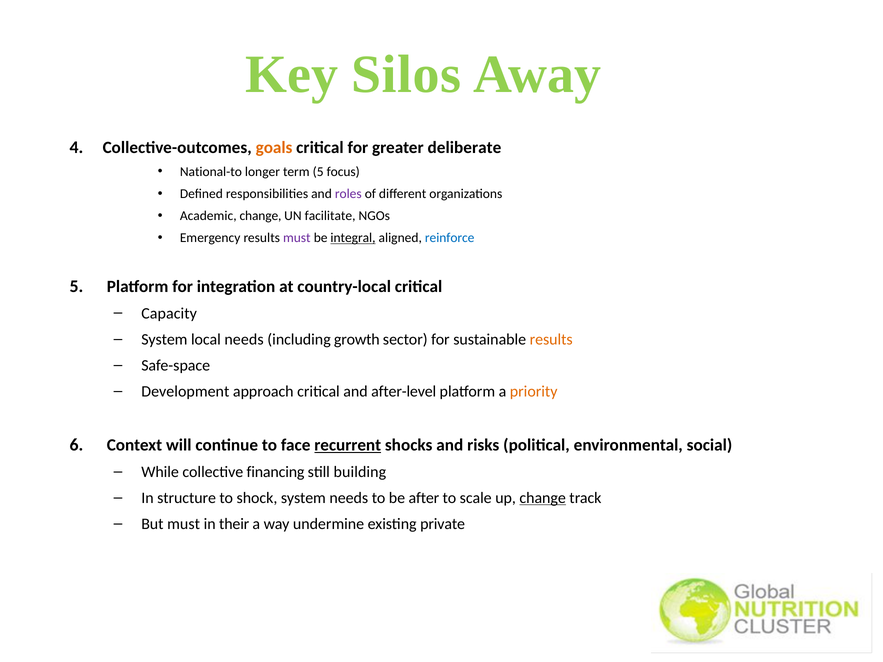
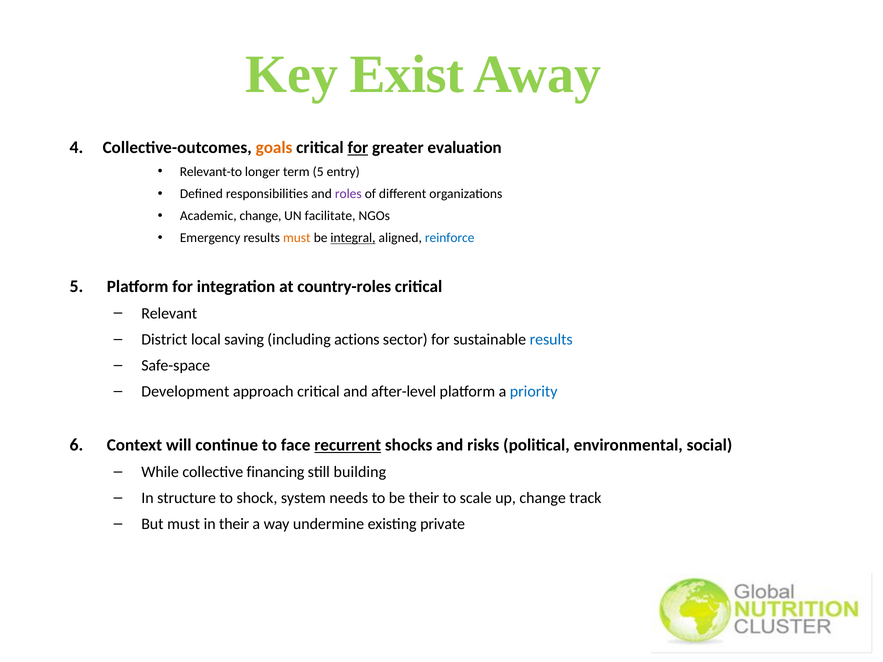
Silos: Silos -> Exist (407, 74)
for underline: none -> present (358, 148)
deliberate: deliberate -> evaluation (465, 148)
National-to: National-to -> Relevant-to (211, 172)
focus: focus -> entry (343, 172)
must colour: purple -> orange (297, 238)
country-local: country-local -> country-roles (344, 287)
Capacity: Capacity -> Relevant (169, 313)
System: System -> District (164, 339)
local needs: needs -> saving (244, 339)
growth: growth -> actions (357, 339)
results colour: orange -> blue (551, 339)
priority colour: orange -> blue (534, 391)
be after: after -> their (424, 498)
change underline: present -> none (543, 498)
